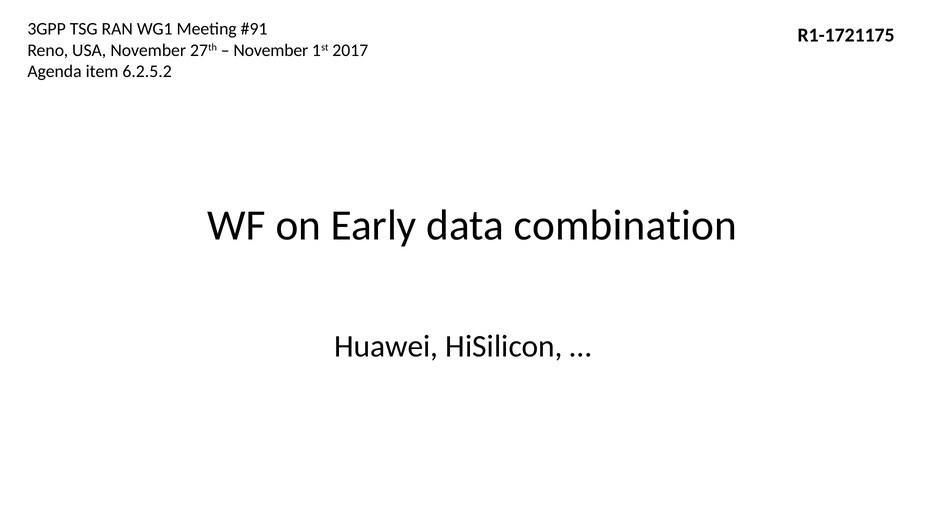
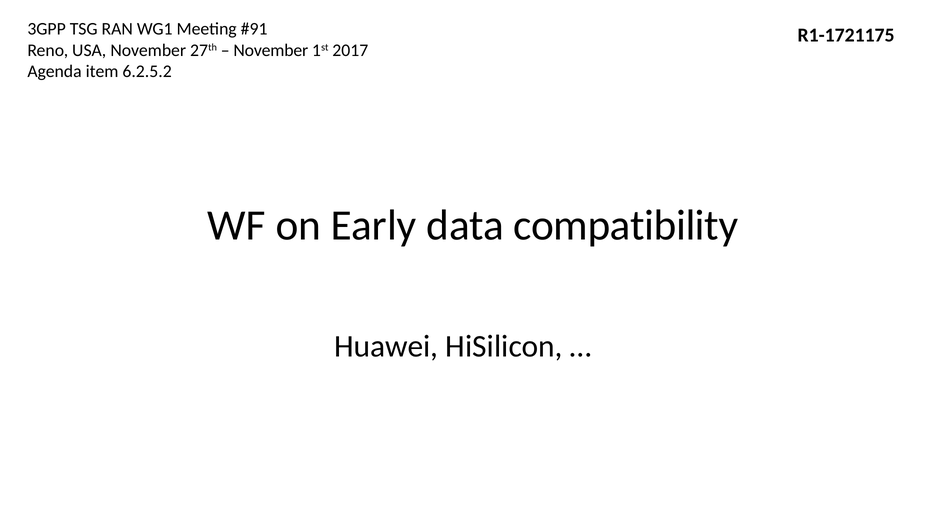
combination: combination -> compatibility (626, 225)
